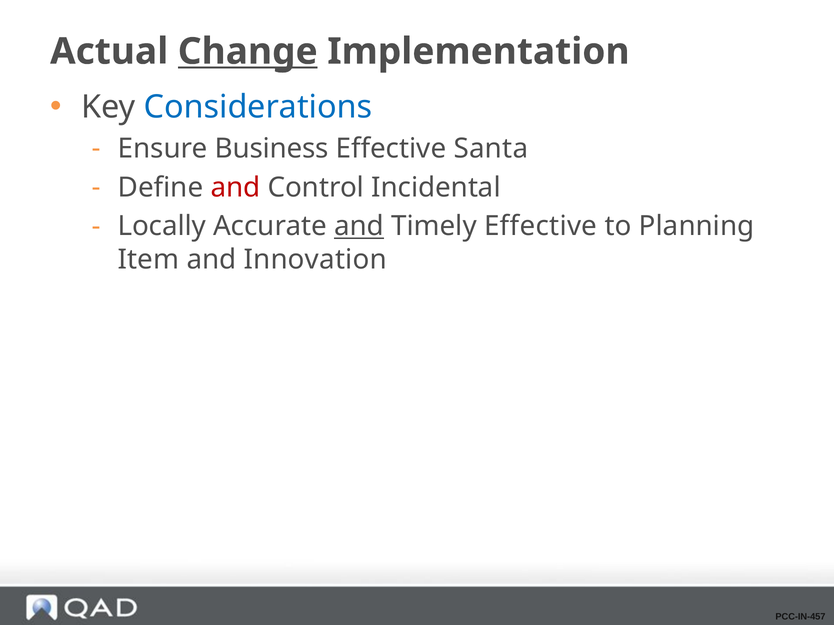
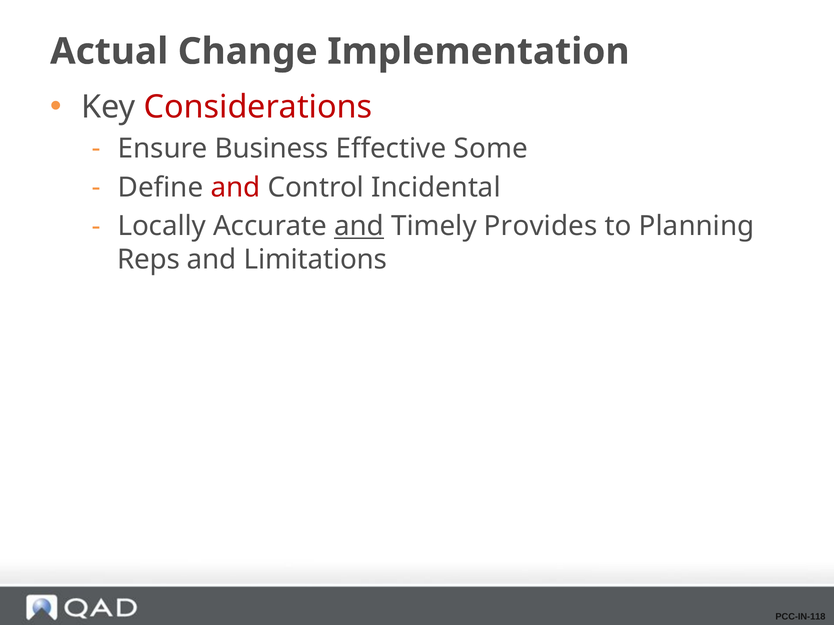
Change underline: present -> none (248, 52)
Considerations colour: blue -> red (258, 107)
Santa: Santa -> Some (491, 149)
Timely Effective: Effective -> Provides (541, 226)
Item: Item -> Reps (149, 260)
Innovation: Innovation -> Limitations (315, 260)
PCC-IN-457: PCC-IN-457 -> PCC-IN-118 (800, 617)
